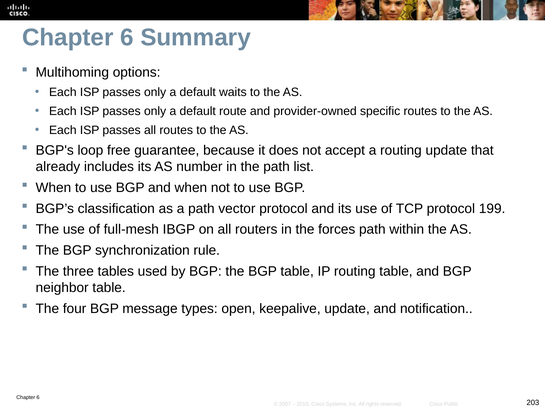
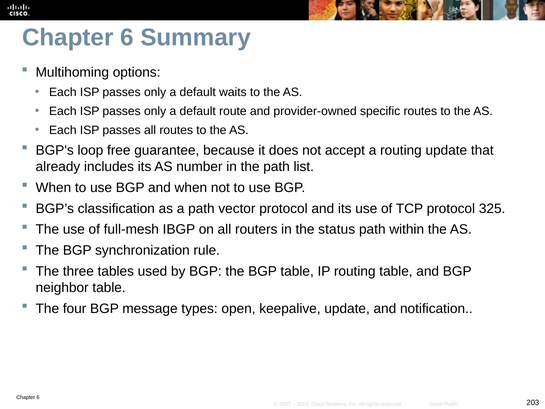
199: 199 -> 325 (492, 208)
forces: forces -> status (337, 229)
